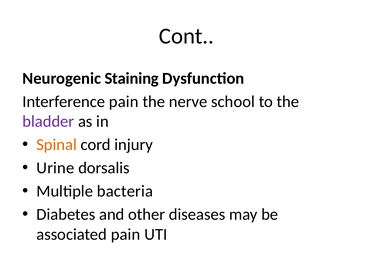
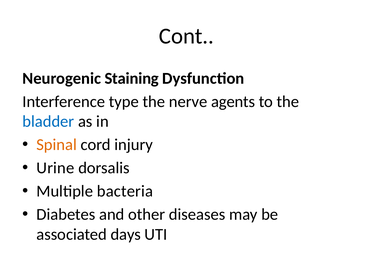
Interference pain: pain -> type (124, 101)
school: school -> agents (233, 101)
bladder colour: purple -> blue (48, 121)
associated pain: pain -> days (126, 234)
